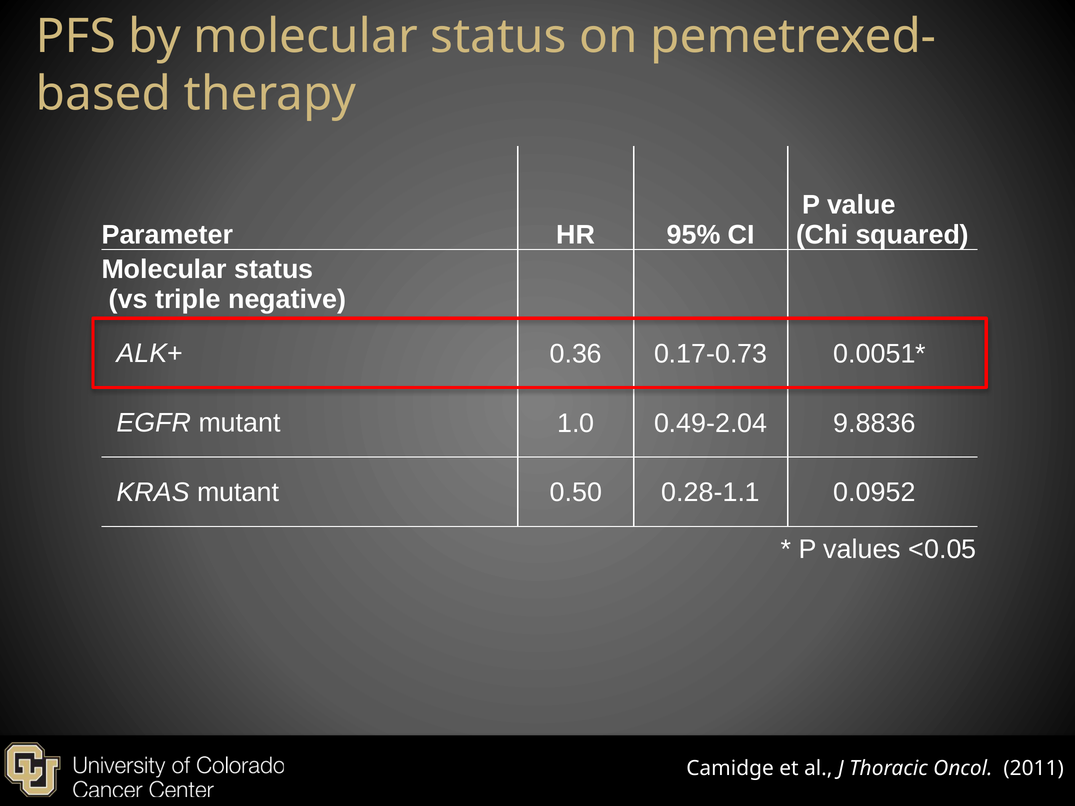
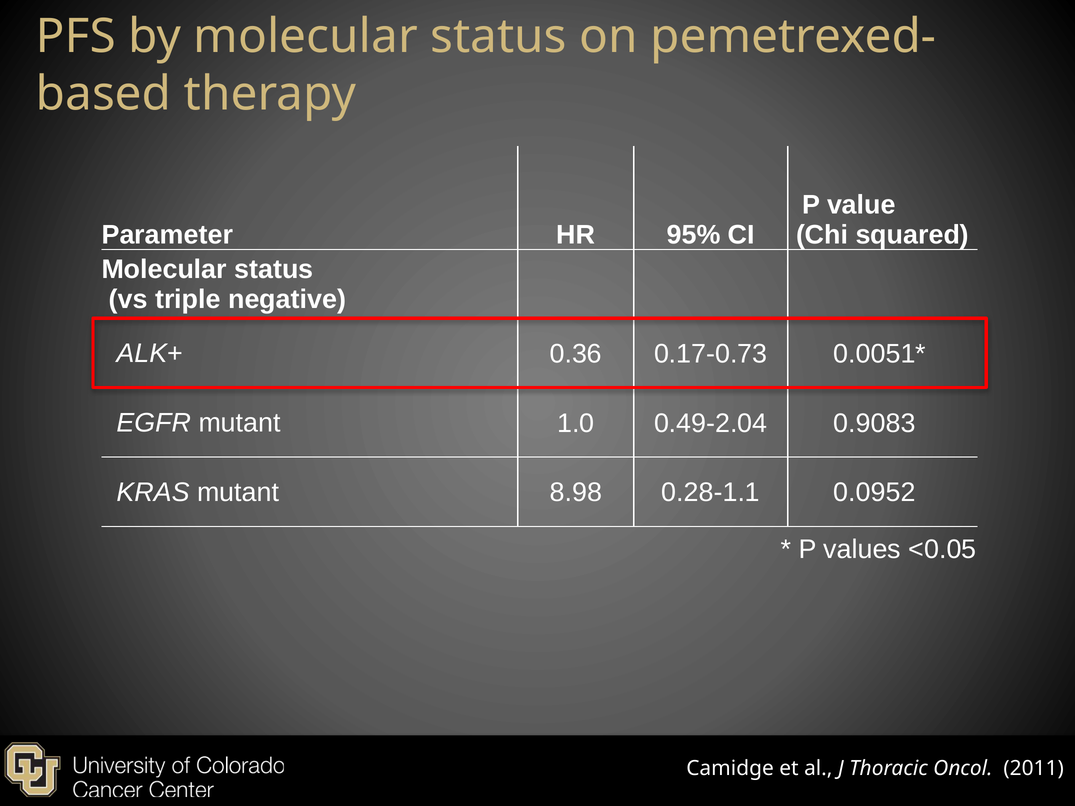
9.8836: 9.8836 -> 0.9083 (875, 423)
0.50: 0.50 -> 8.98 (576, 493)
